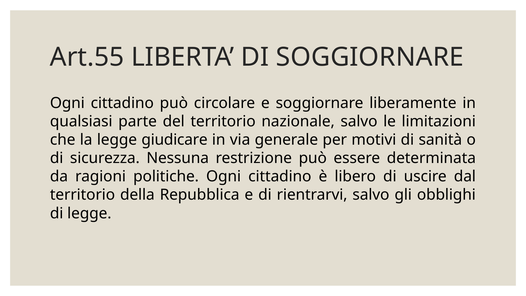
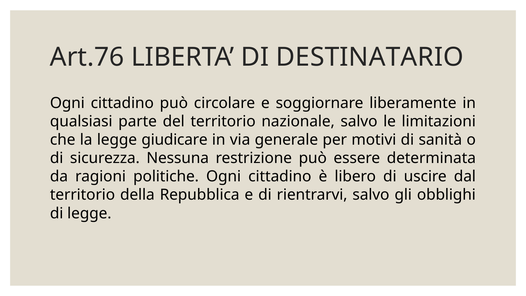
Art.55: Art.55 -> Art.76 (87, 57)
DI SOGGIORNARE: SOGGIORNARE -> DESTINATARIO (370, 57)
